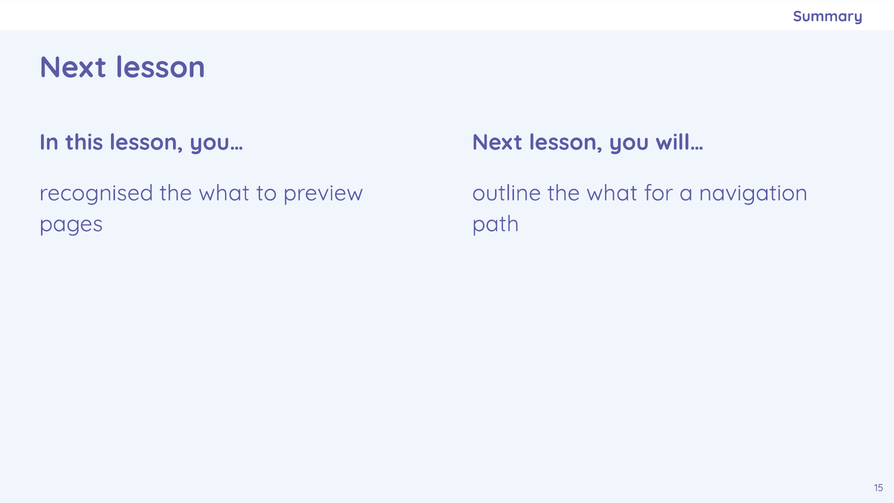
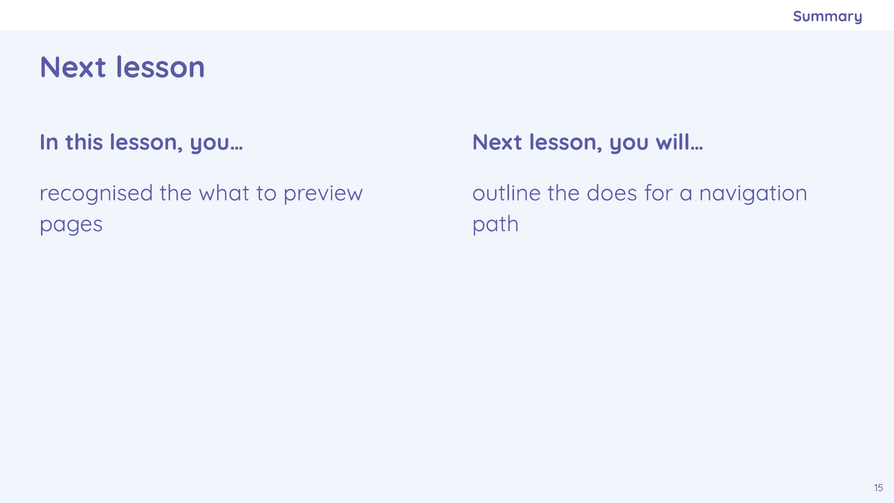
outline the what: what -> does (612, 193)
